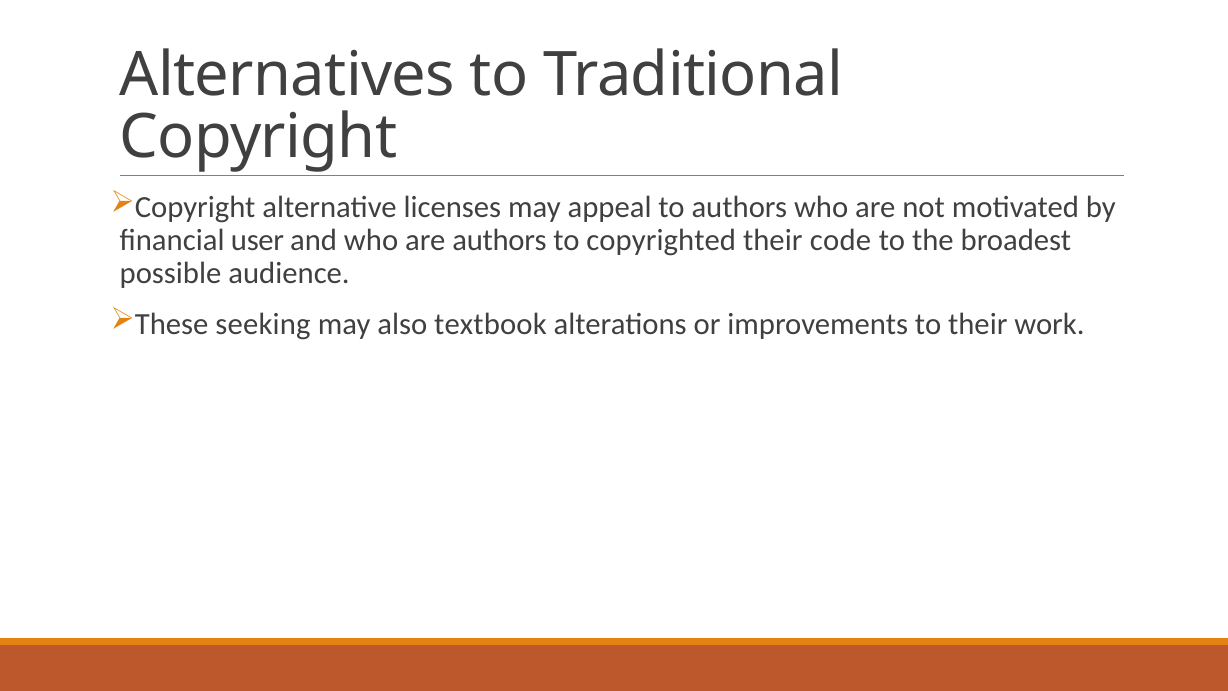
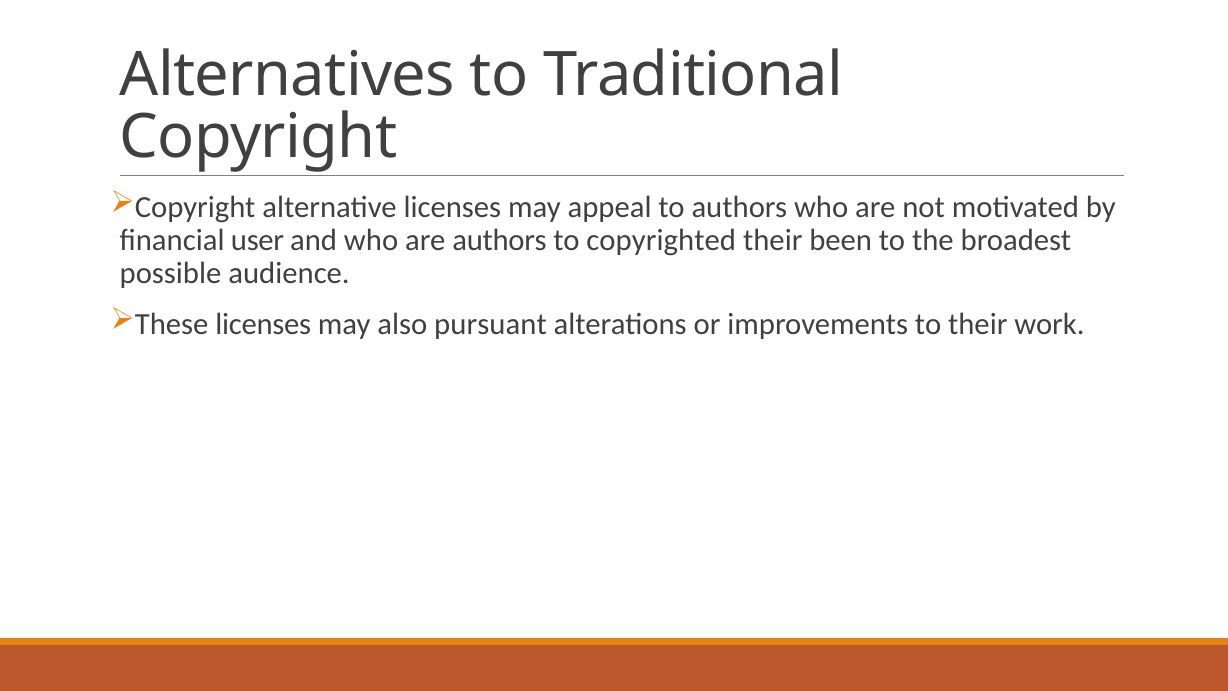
code: code -> been (841, 240)
These seeking: seeking -> licenses (263, 324)
textbook: textbook -> pursuant (490, 324)
